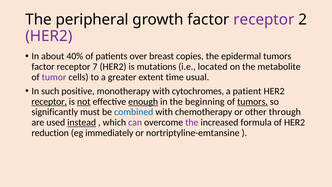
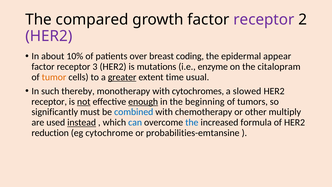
peripheral: peripheral -> compared (92, 20)
40%: 40% -> 10% (75, 56)
copies: copies -> coding (190, 56)
epidermal tumors: tumors -> appear (277, 56)
7: 7 -> 3 (95, 67)
located: located -> enzyme (213, 67)
metabolite: metabolite -> citalopram (279, 67)
tumor colour: purple -> orange (54, 77)
greater underline: none -> present (122, 77)
positive: positive -> thereby (78, 91)
patient: patient -> slowed (247, 91)
receptor underline: present -> none (49, 101)
tumors underline: present -> none (252, 101)
through: through -> multiply (285, 112)
can colour: purple -> blue (135, 122)
the colour: purple -> blue (192, 122)
immediately: immediately -> cytochrome (109, 133)
nortriptyline-emtansine: nortriptyline-emtansine -> probabilities-emtansine (193, 133)
